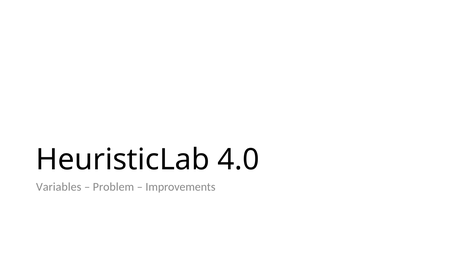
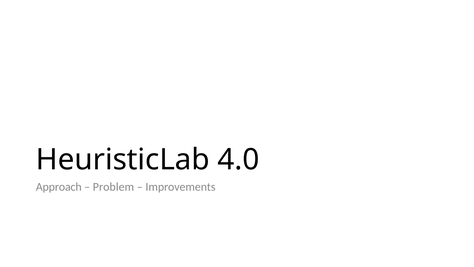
Variables: Variables -> Approach (59, 187)
